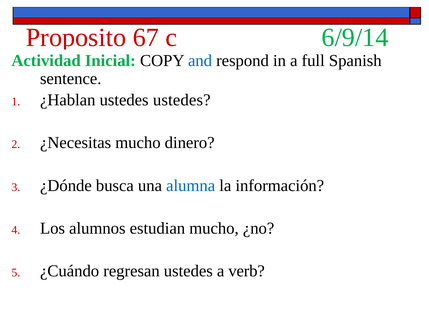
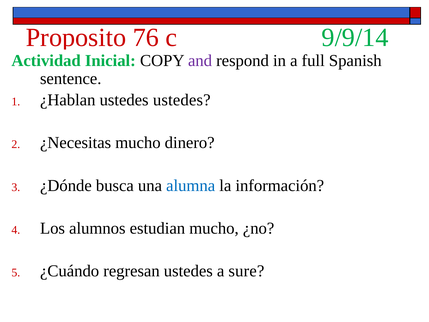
67: 67 -> 76 (146, 38)
6/9/14: 6/9/14 -> 9/9/14 (355, 38)
and colour: blue -> purple (200, 61)
verb: verb -> sure (246, 271)
